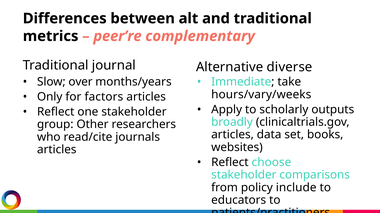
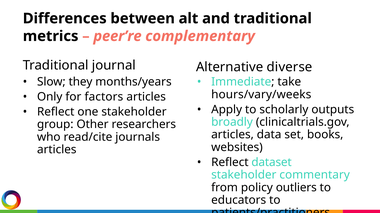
over: over -> they (81, 82)
choose: choose -> dataset (272, 163)
comparisons: comparisons -> commentary (315, 175)
include: include -> outliers (296, 188)
